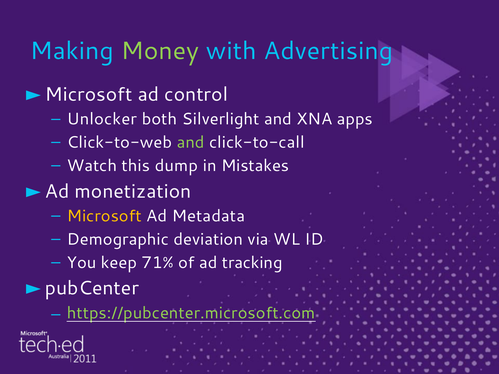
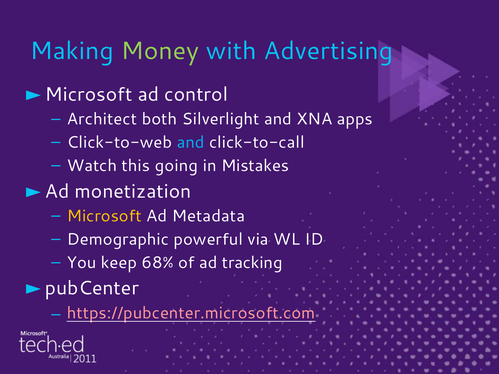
Unlocker: Unlocker -> Architect (102, 119)
and colour: light green -> light blue (191, 142)
dump: dump -> going (176, 166)
deviation: deviation -> powerful (208, 239)
71%: 71% -> 68% (158, 263)
https://pubcenter.microsoft.com colour: light green -> pink (191, 313)
